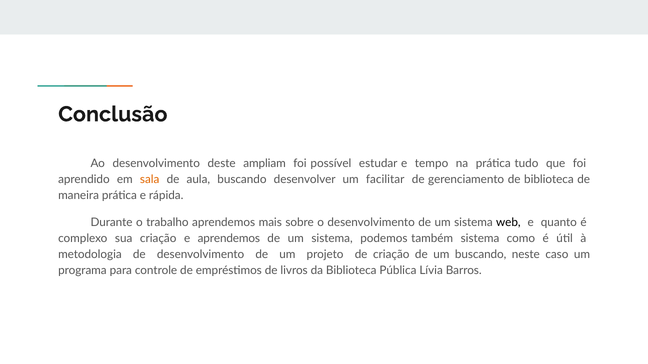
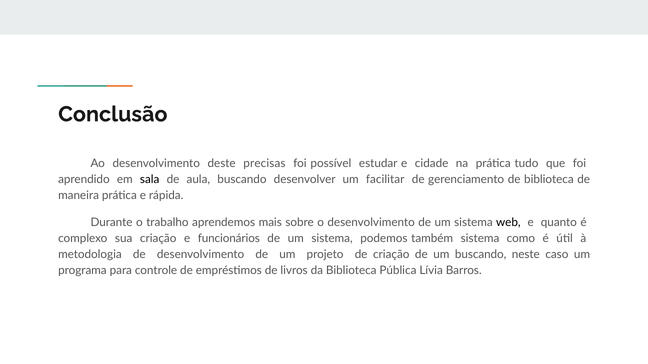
ampliam: ampliam -> precisas (264, 164)
tempo: tempo -> cidade (432, 164)
sala colour: orange -> black (150, 180)
e aprendemos: aprendemos -> funcionários (229, 239)
